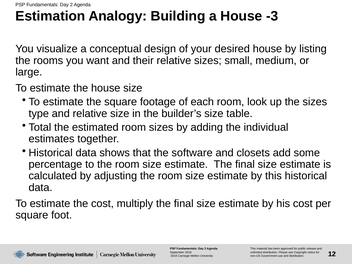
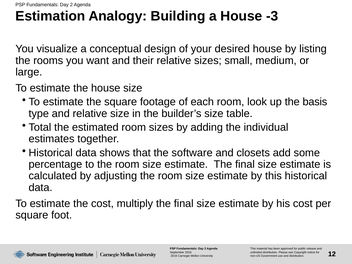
the sizes: sizes -> basis (315, 102)
